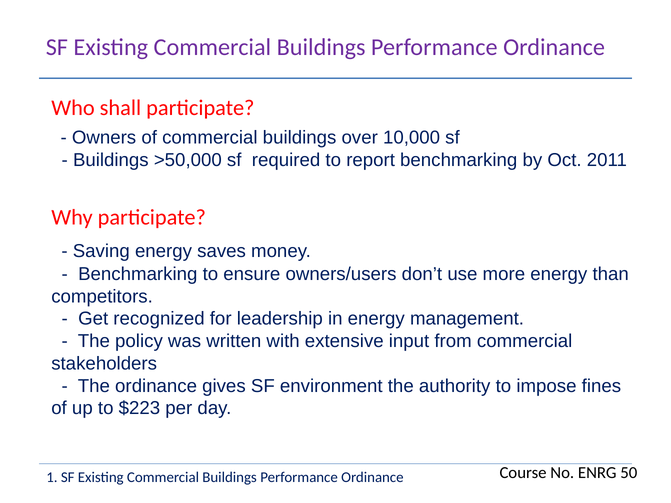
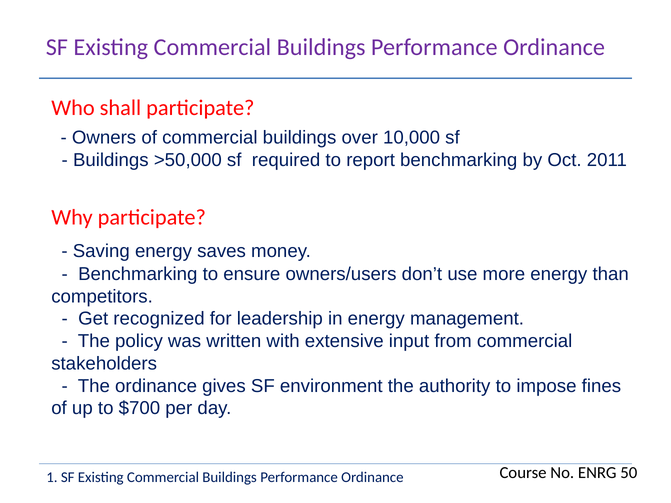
$223: $223 -> $700 (139, 408)
